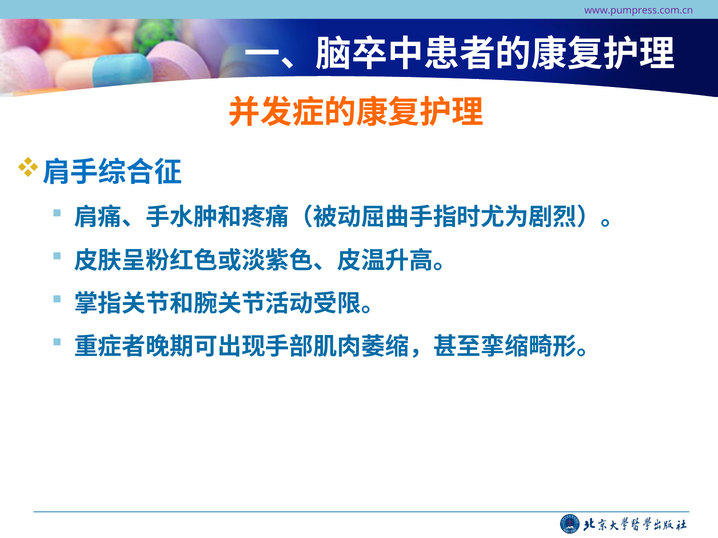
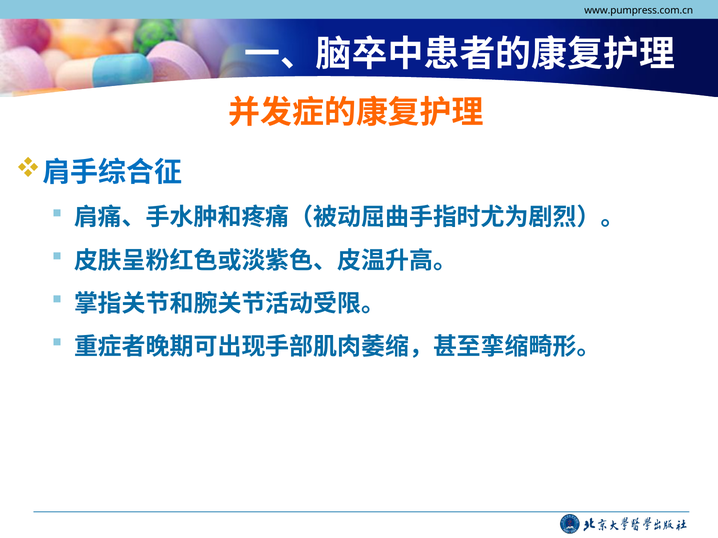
www.pumpress.com.cn colour: purple -> black (639, 10)
